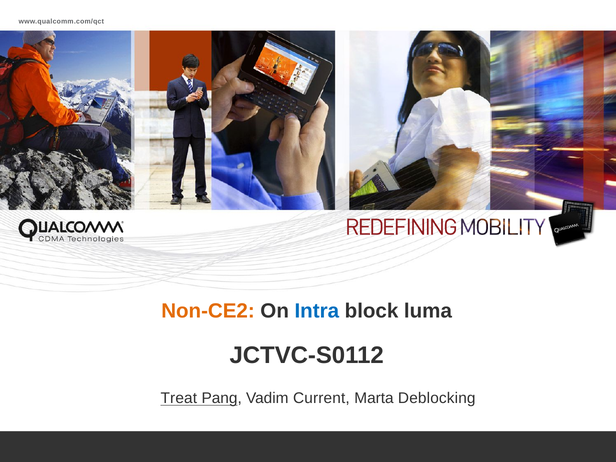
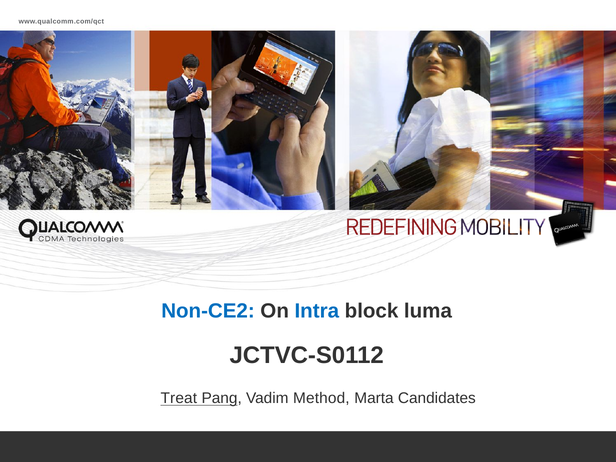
Non-CE2 colour: orange -> blue (208, 311)
Current: Current -> Method (321, 398)
Deblocking: Deblocking -> Candidates (437, 398)
